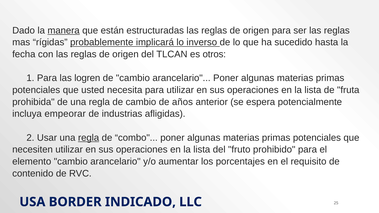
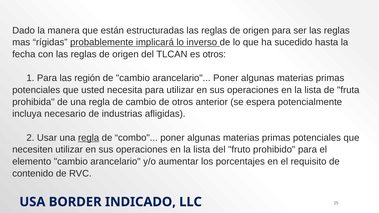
manera underline: present -> none (64, 30)
logren: logren -> región (87, 78)
de años: años -> otros (183, 102)
empeorar: empeorar -> necesario (65, 114)
